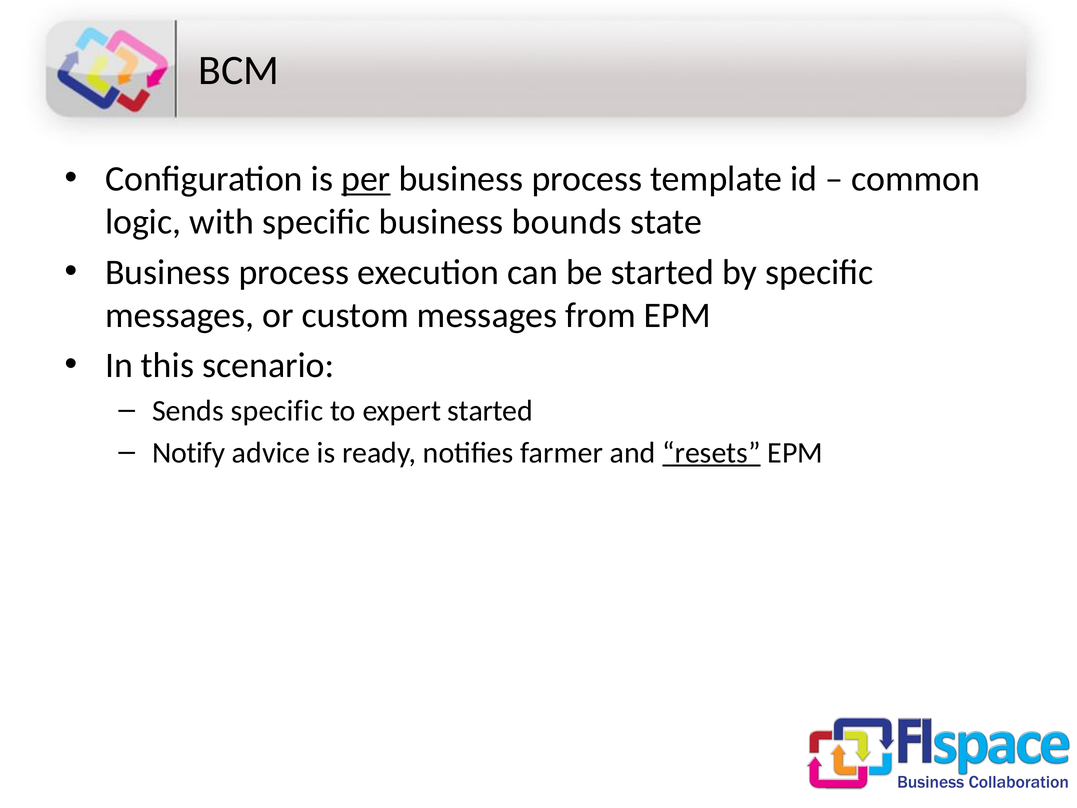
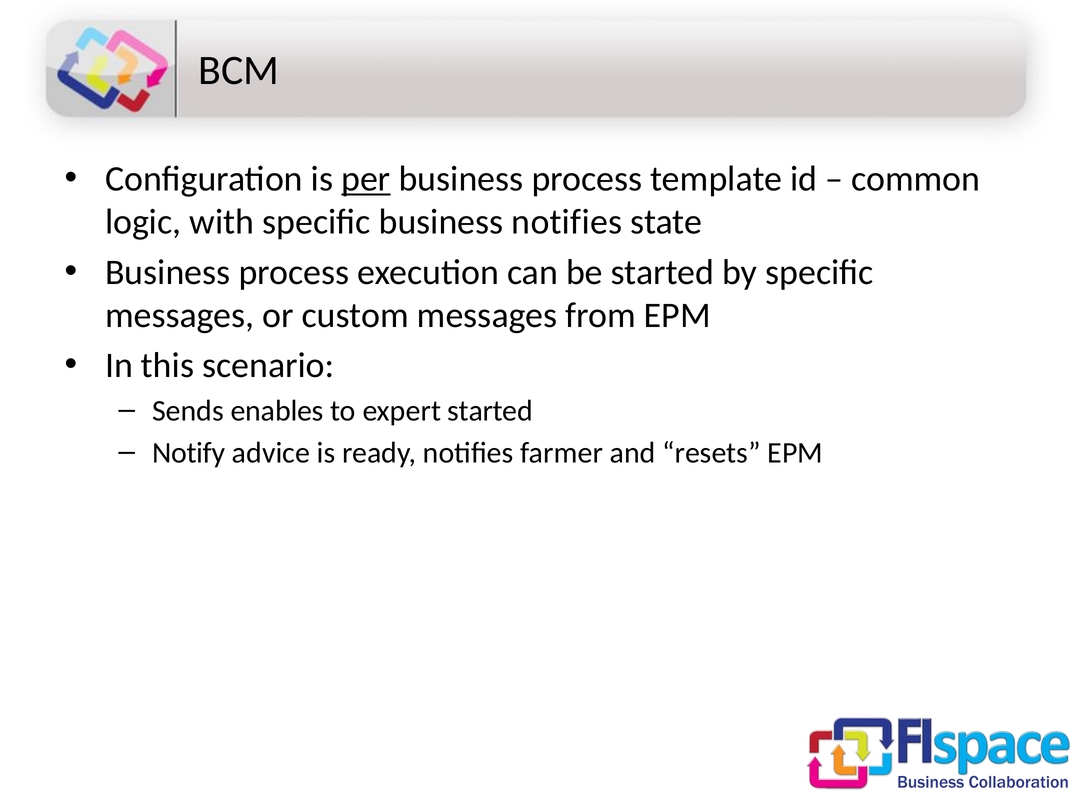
business bounds: bounds -> notifies (567, 222)
Sends specific: specific -> enables (277, 411)
resets underline: present -> none (711, 453)
